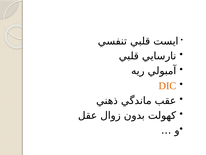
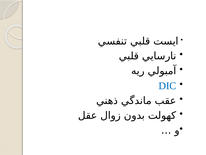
DIC colour: orange -> blue (168, 85)
